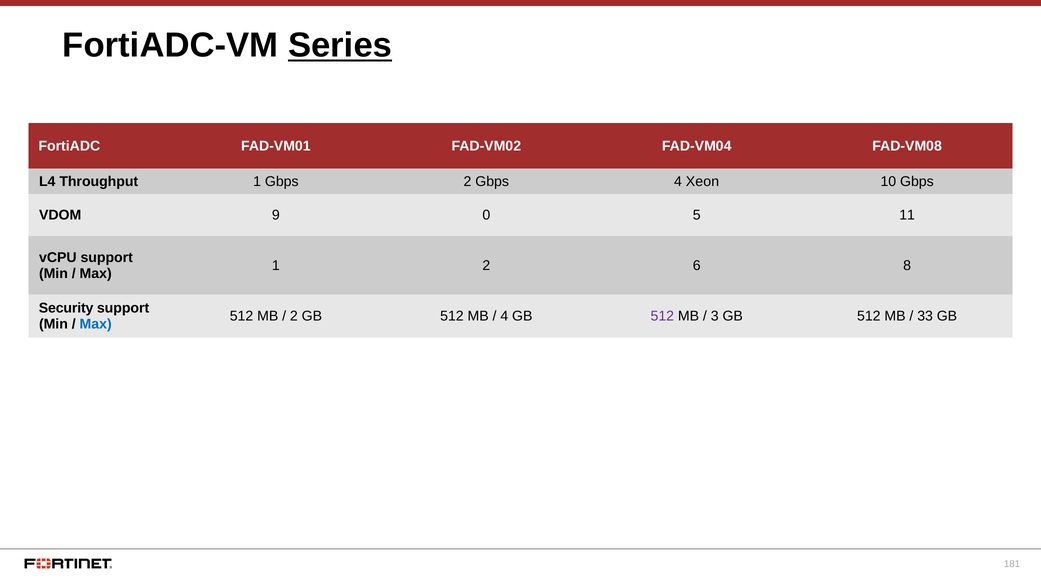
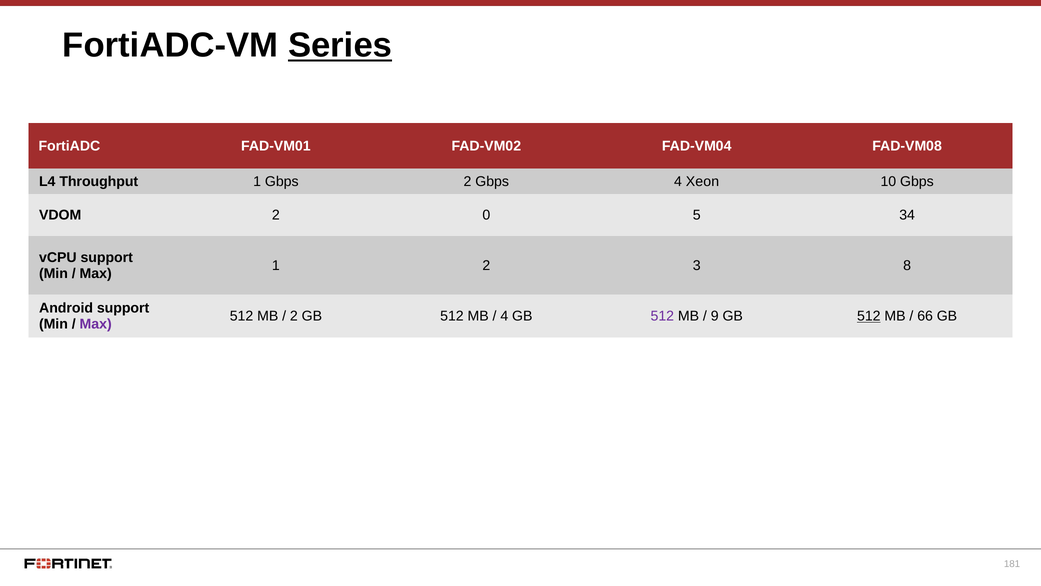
VDOM 9: 9 -> 2 (276, 215)
11: 11 -> 34 (907, 215)
6: 6 -> 3 (697, 265)
Security: Security -> Android (66, 308)
3: 3 -> 9 (715, 316)
512 underline: none -> present (869, 316)
33: 33 -> 66 (925, 316)
Max colour: blue -> purple (96, 324)
